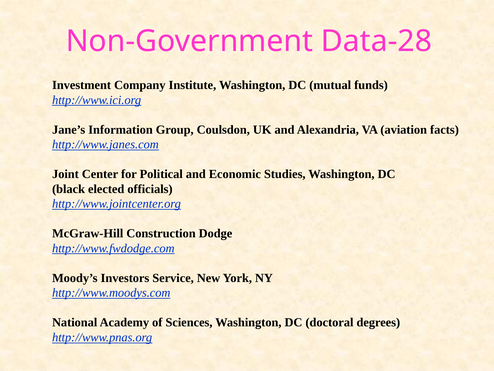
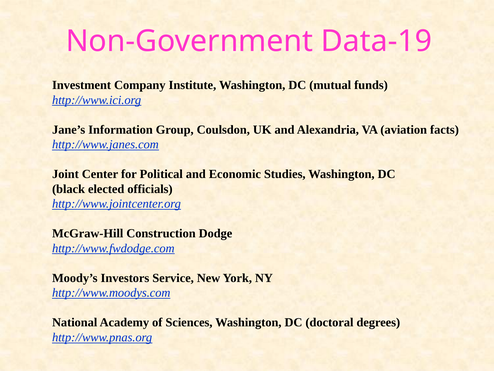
Data-28: Data-28 -> Data-19 (376, 41)
